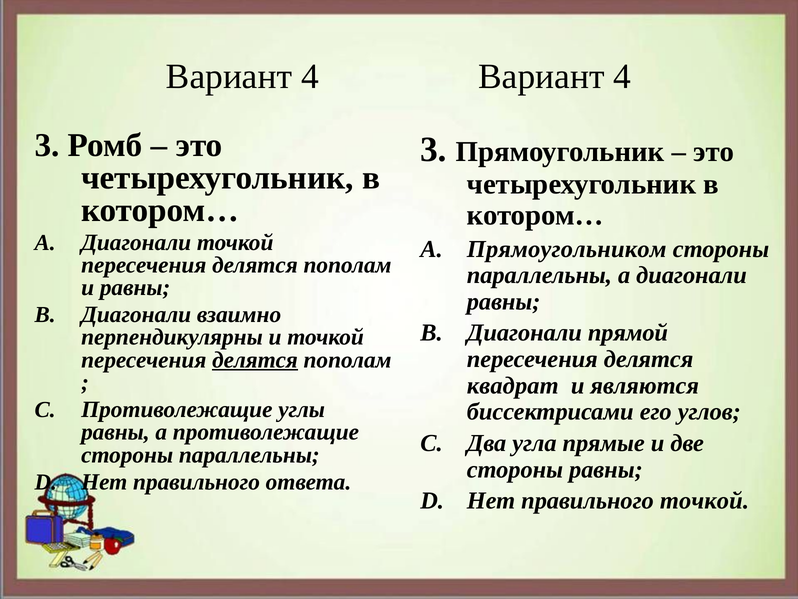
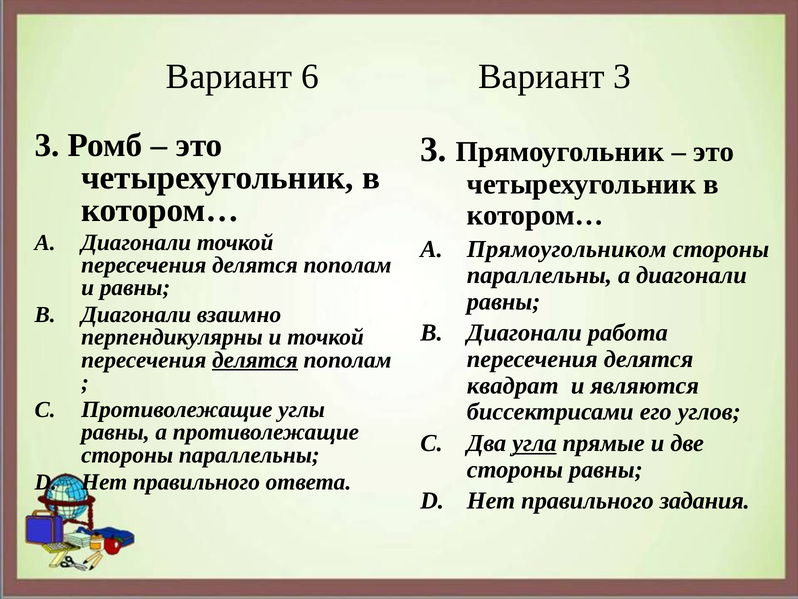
4: 4 -> 6 (310, 76)
4: 4 -> 3 (622, 76)
прямой: прямой -> работа (628, 333)
угла underline: none -> present (534, 443)
правильного точкой: точкой -> задания (705, 500)
